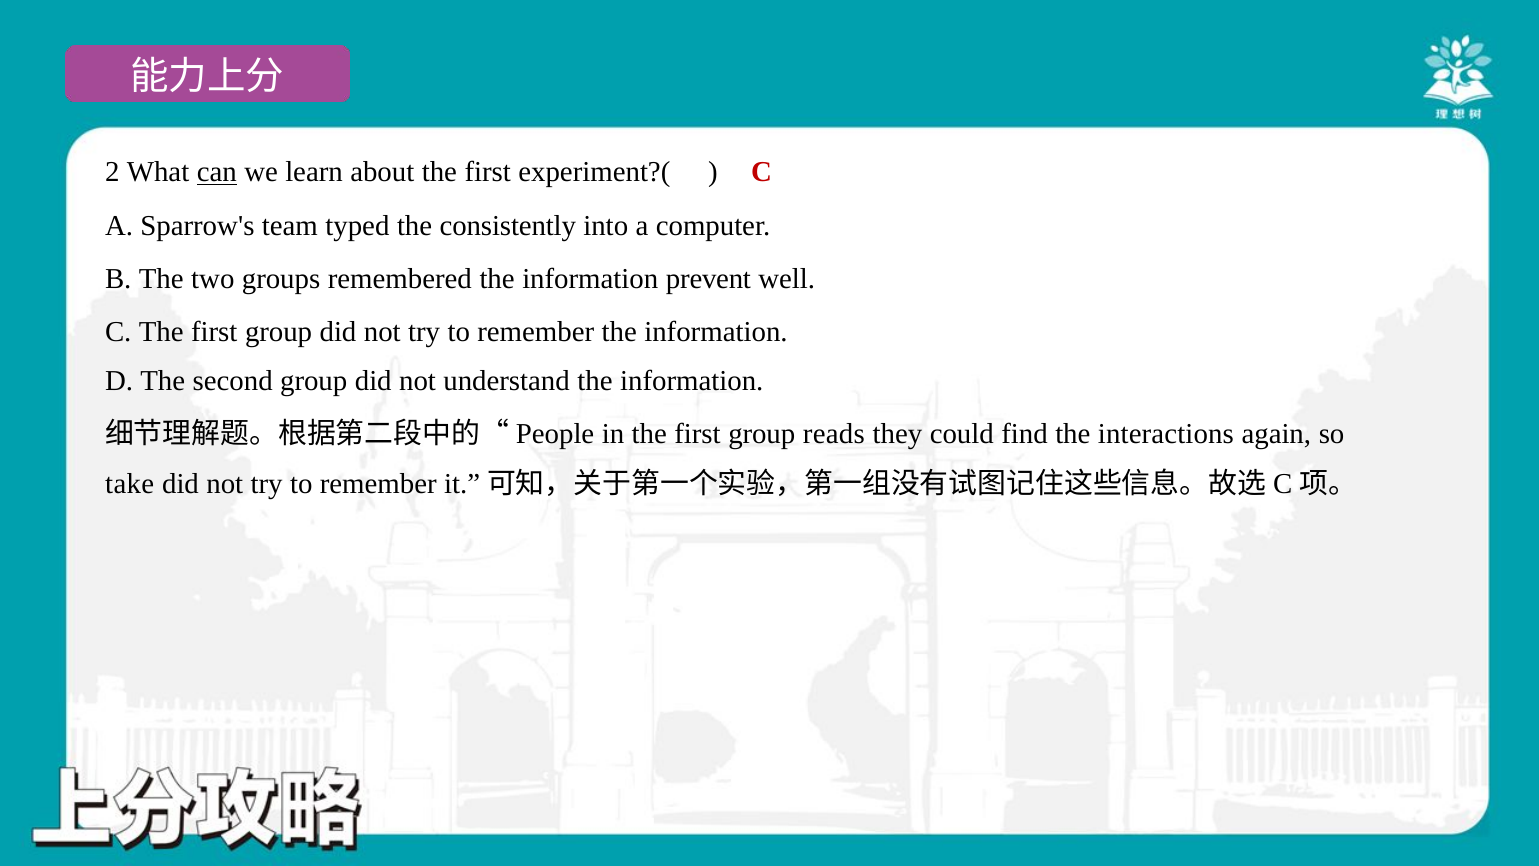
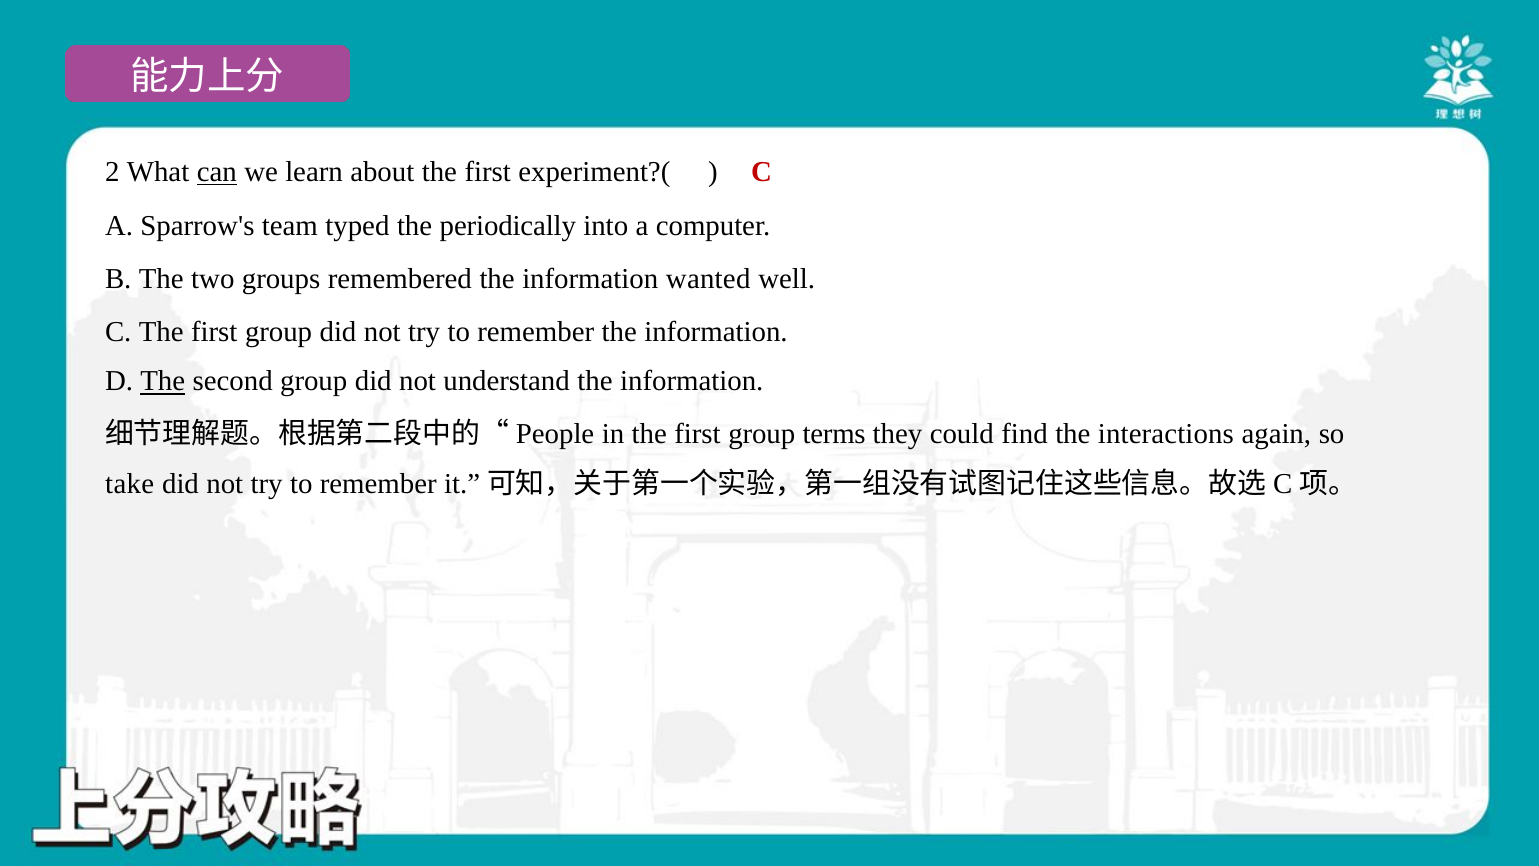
consistently: consistently -> periodically (508, 226)
prevent: prevent -> wanted (708, 279)
The underline: none -> present (163, 381)
reads: reads -> terms (834, 434)
